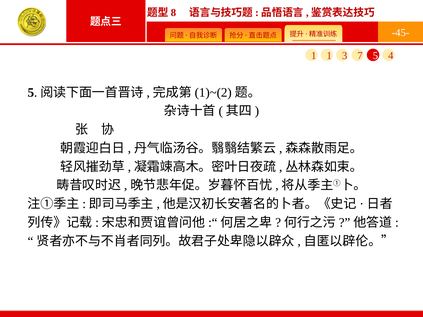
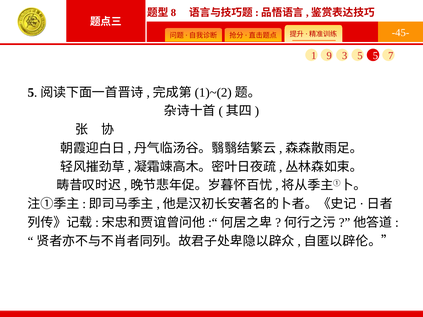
1 1: 1 -> 9 (329, 56)
3 7: 7 -> 5 (360, 56)
4: 4 -> 7 (391, 56)
